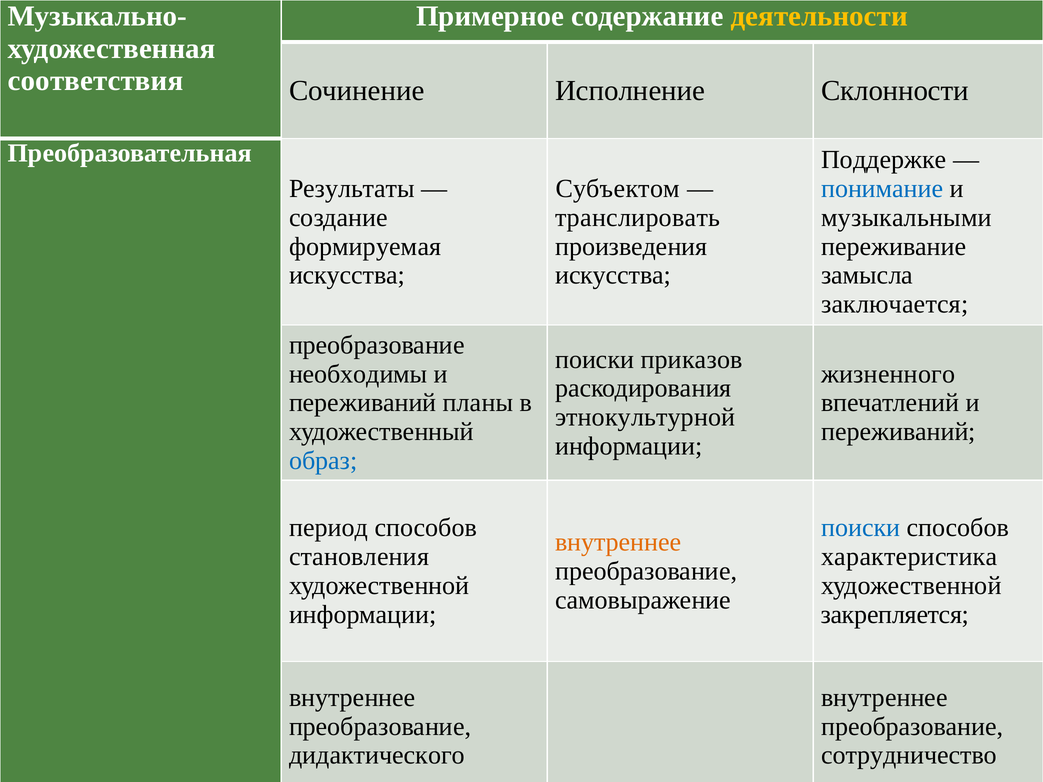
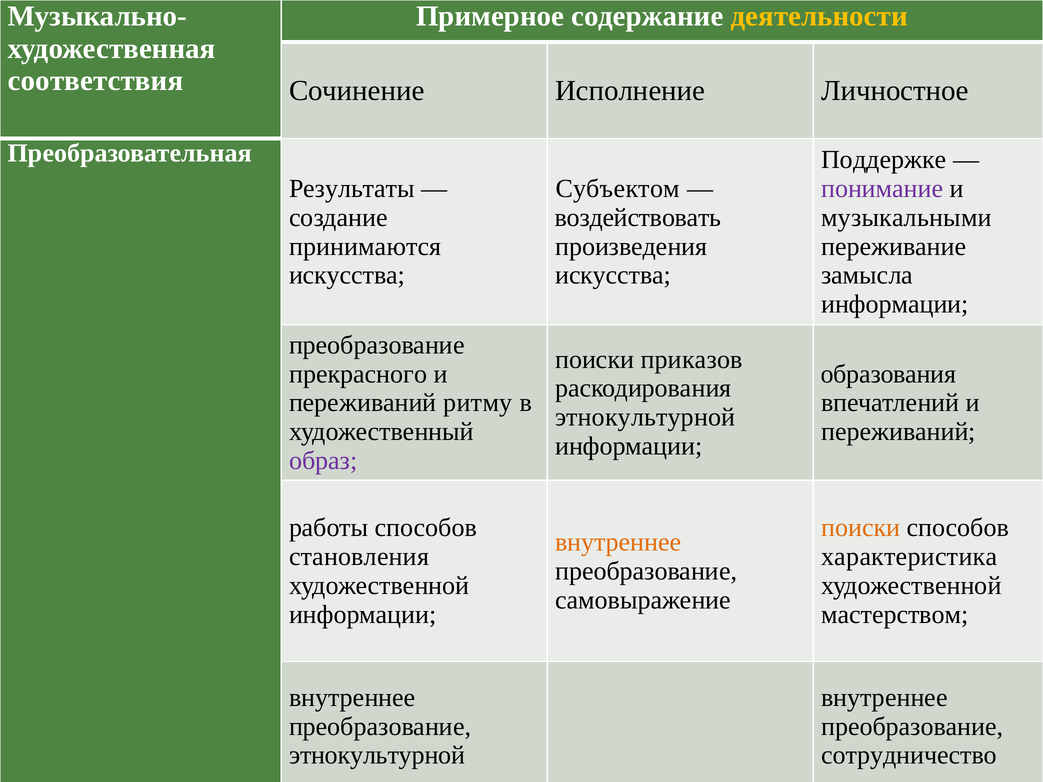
Склонности: Склонности -> Личностное (895, 91)
понимание colour: blue -> purple (882, 189)
транслировать: транслировать -> воздействовать (638, 218)
формируемая: формируемая -> принимаются (365, 246)
заключается: заключается -> информации (895, 304)
необходимы: необходимы -> прекрасного (358, 374)
жизненного: жизненного -> образования (888, 374)
планы: планы -> ритму (478, 403)
образ colour: blue -> purple (323, 461)
период: период -> работы (329, 528)
поиски colour: blue -> orange (861, 528)
закрепляется: закрепляется -> мастерством (895, 615)
дидактического: дидактического -> этнокультурной (377, 756)
